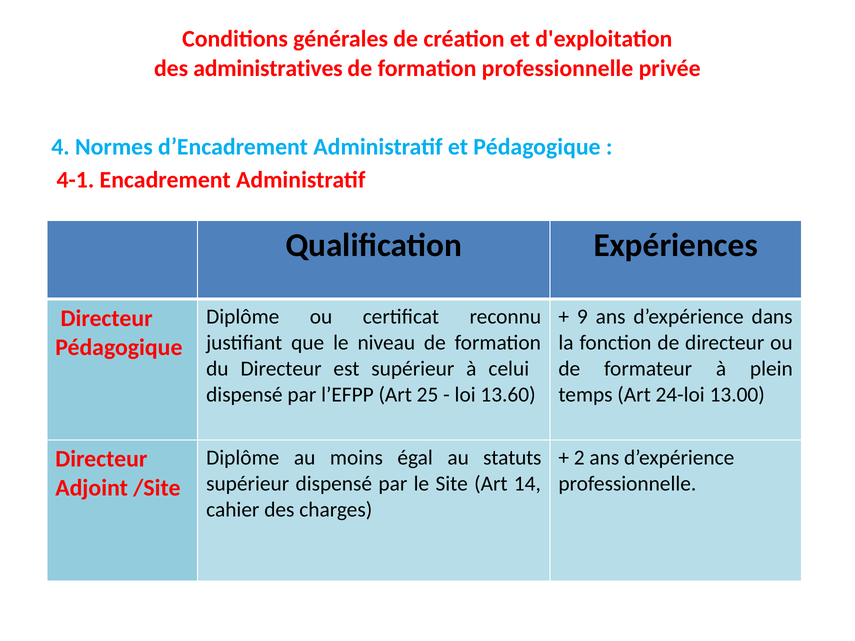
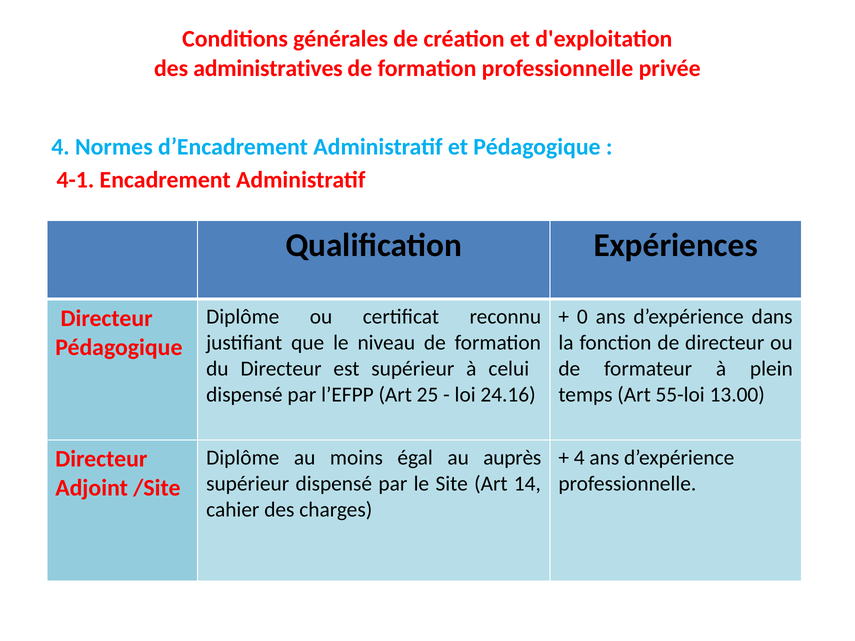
9: 9 -> 0 (582, 317)
13.60: 13.60 -> 24.16 (508, 395)
24-loi: 24-loi -> 55-loi (680, 395)
statuts: statuts -> auprès (512, 458)
2: 2 -> 4 (579, 458)
